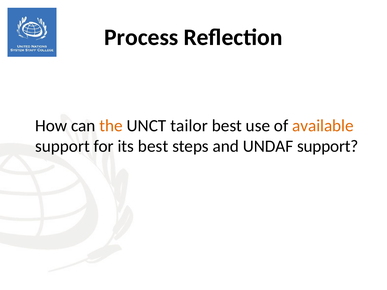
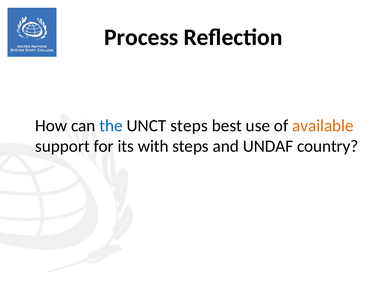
the colour: orange -> blue (111, 126)
UNCT tailor: tailor -> steps (189, 126)
its best: best -> with (153, 146)
UNDAF support: support -> country (328, 146)
